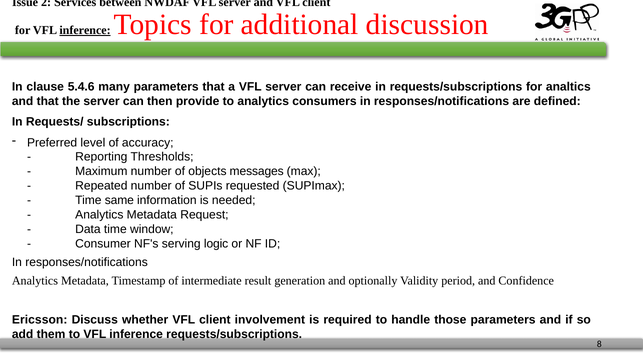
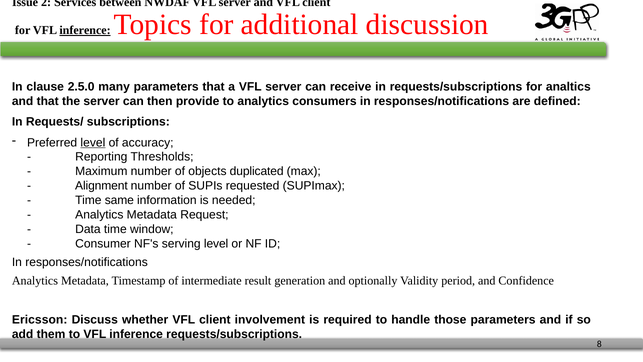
5.4.6: 5.4.6 -> 2.5.0 (81, 87)
level underline: none -> present (93, 142)
messages: messages -> duplicated (257, 171)
Repeated: Repeated -> Alignment (101, 186)
serving logic: logic -> level (216, 244)
